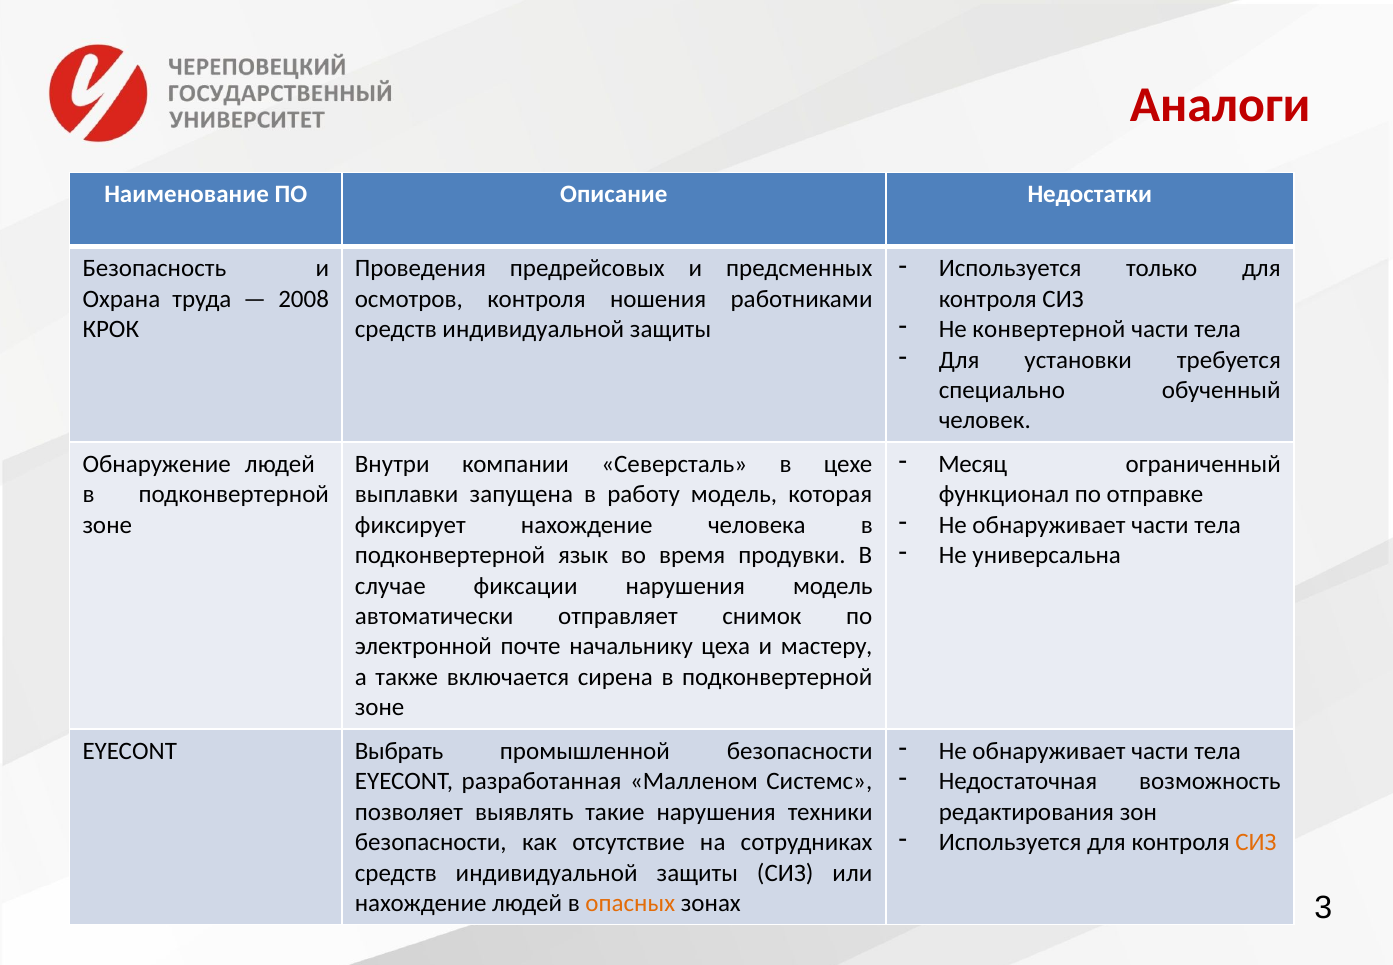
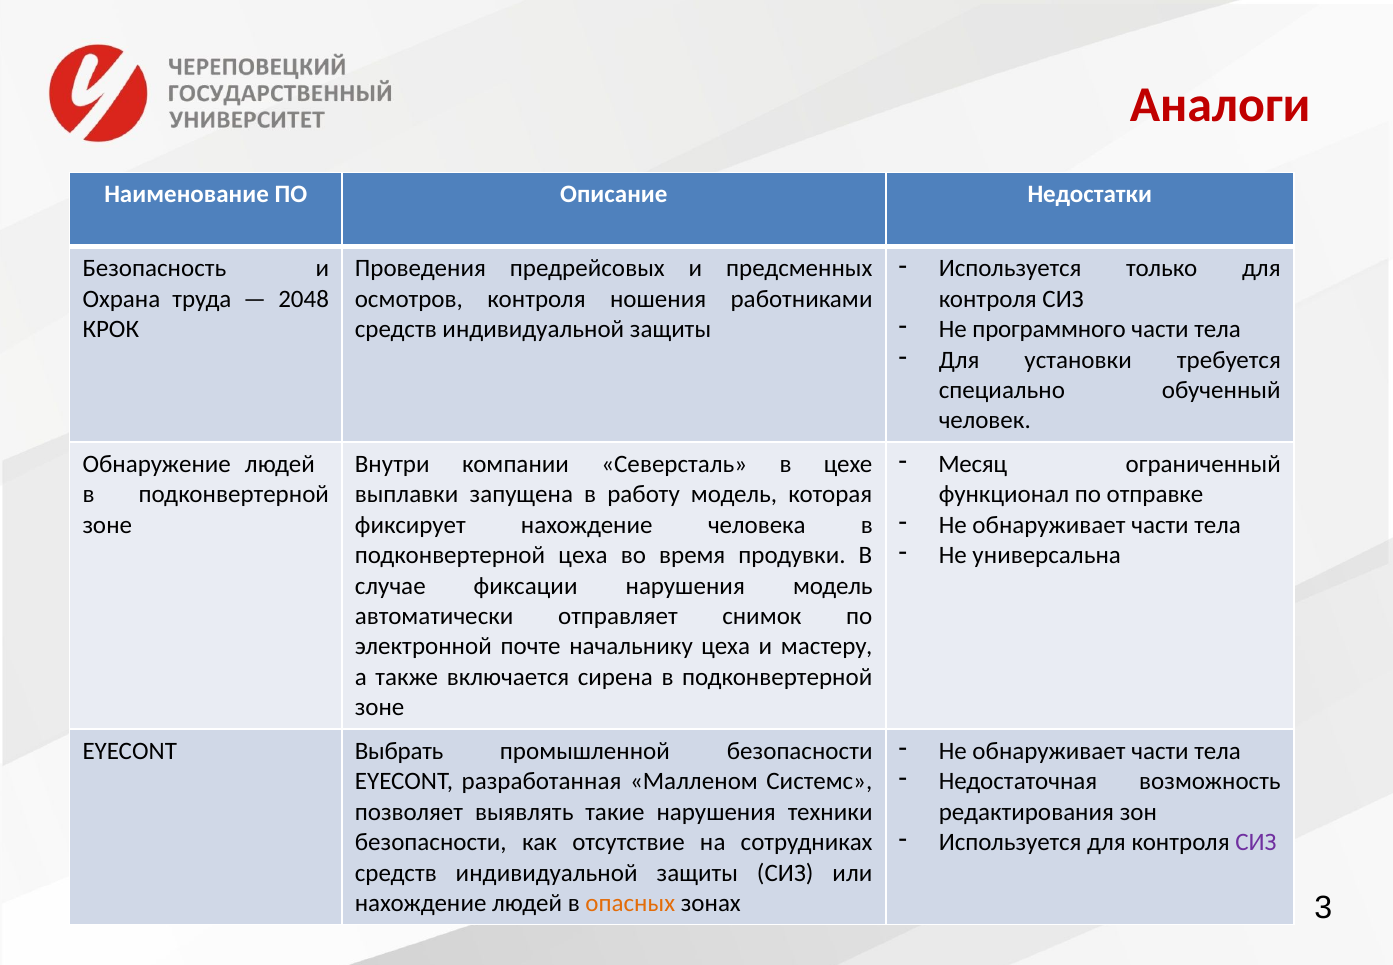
2008: 2008 -> 2048 (304, 299)
конвертерной: конвертерной -> программного (1049, 329)
подконвертерной язык: язык -> цеха (583, 555)
СИЗ colour: orange -> purple (1256, 842)
